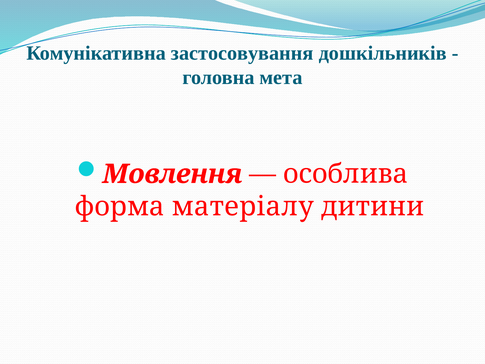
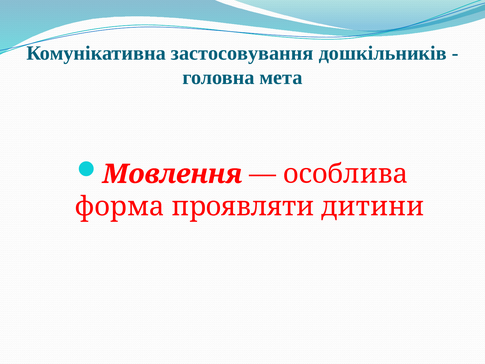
матеріалу: матеріалу -> проявляти (243, 206)
